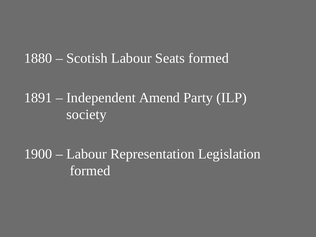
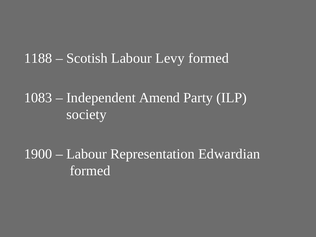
1880: 1880 -> 1188 (38, 58)
Seats: Seats -> Levy (170, 58)
1891: 1891 -> 1083 (38, 98)
Legislation: Legislation -> Edwardian (229, 154)
